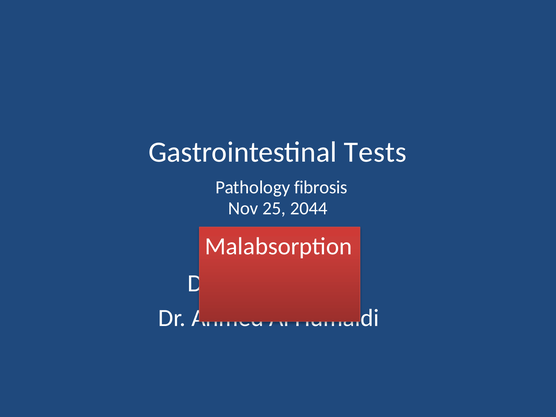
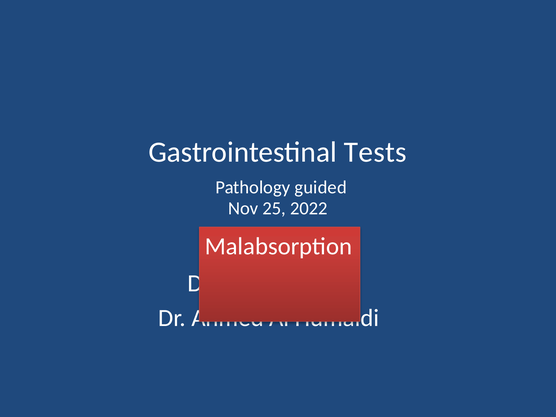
fibrosis: fibrosis -> guided (321, 187)
2044: 2044 -> 2022 (309, 208)
